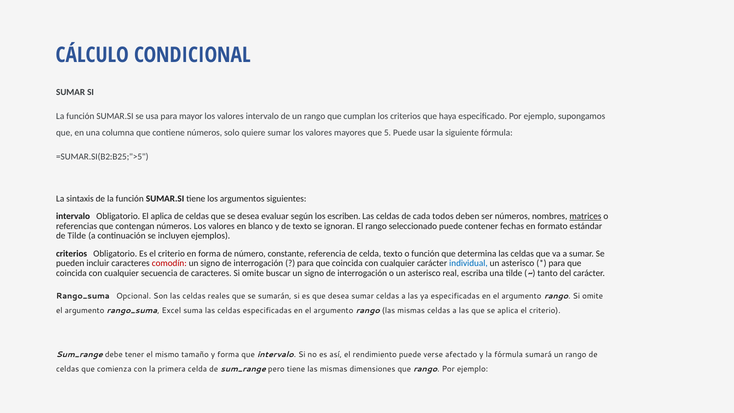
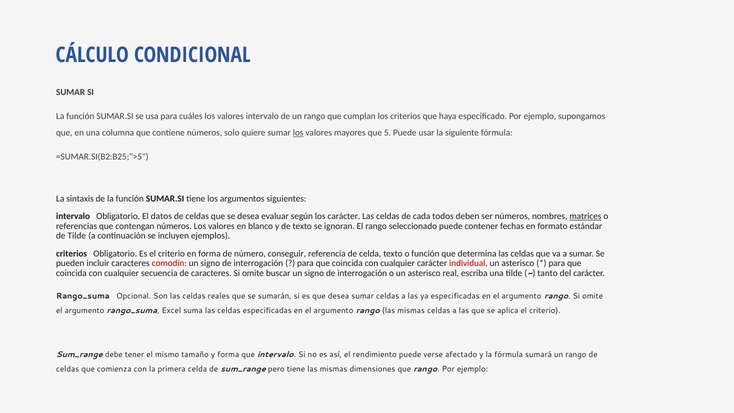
mayor: mayor -> cuáles (191, 116)
los underline: none -> present (298, 133)
El aplica: aplica -> datos (161, 216)
los escriben: escriben -> carácter (344, 216)
constante: constante -> conseguir (287, 253)
individual colour: blue -> red (468, 263)
